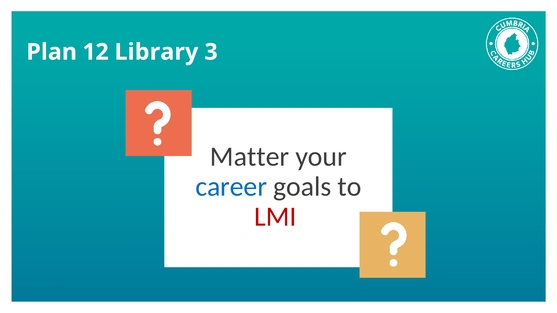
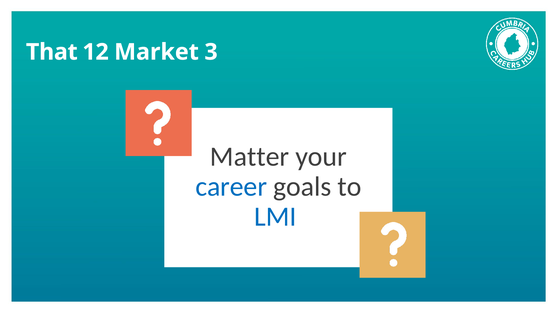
Plan: Plan -> That (52, 52)
Library: Library -> Market (156, 52)
LMI colour: red -> blue (275, 217)
